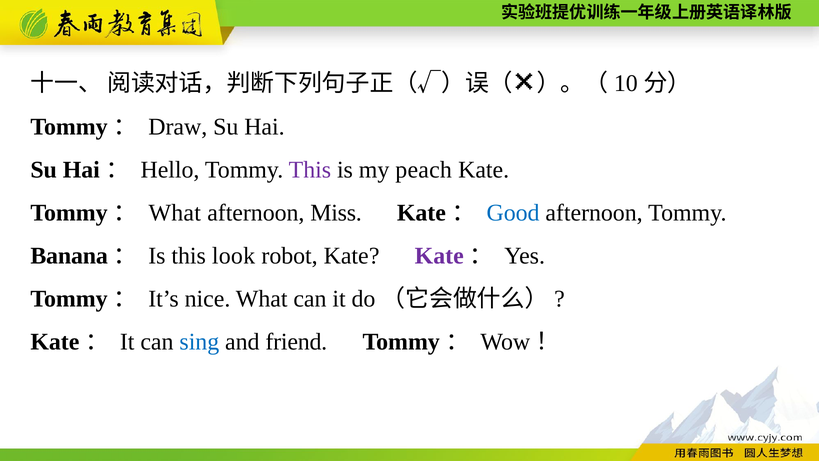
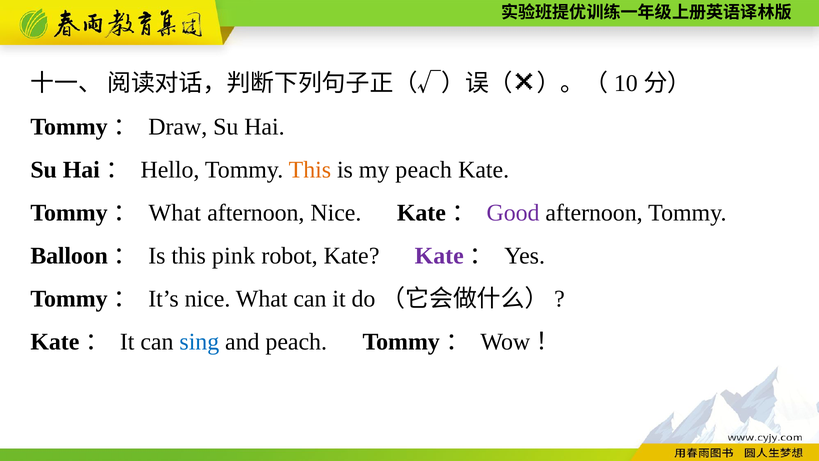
This colour: purple -> orange (310, 170)
afternoon Miss: Miss -> Nice (336, 213)
Good colour: blue -> purple (513, 213)
Banana: Banana -> Balloon (69, 256)
look: look -> pink (234, 256)
and friend: friend -> peach (296, 342)
